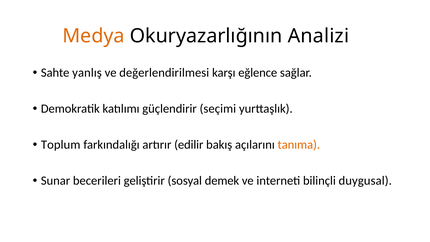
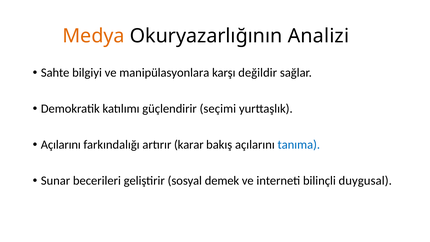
yanlış: yanlış -> bilgiyi (87, 73)
değerlendirilmesi: değerlendirilmesi -> manipülasyonlara (164, 73)
eğlence: eğlence -> değildir (258, 73)
Toplum: Toplum -> Açılarını (61, 145)
edilir: edilir -> karar (189, 145)
tanıma colour: orange -> blue (299, 145)
